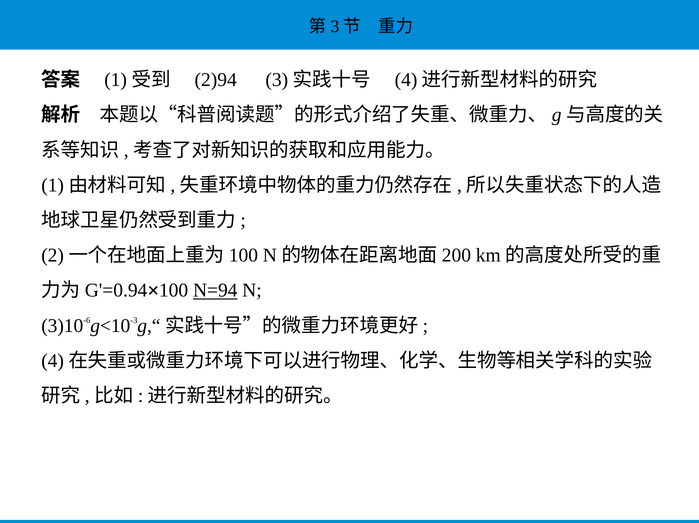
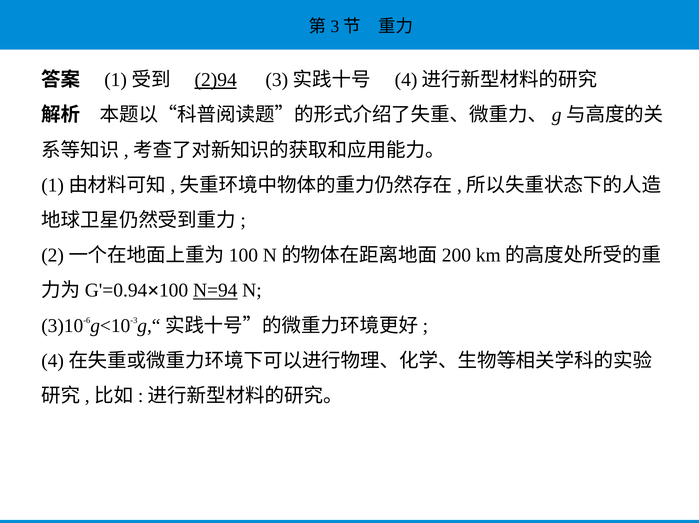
2)94 underline: none -> present (216, 80)
